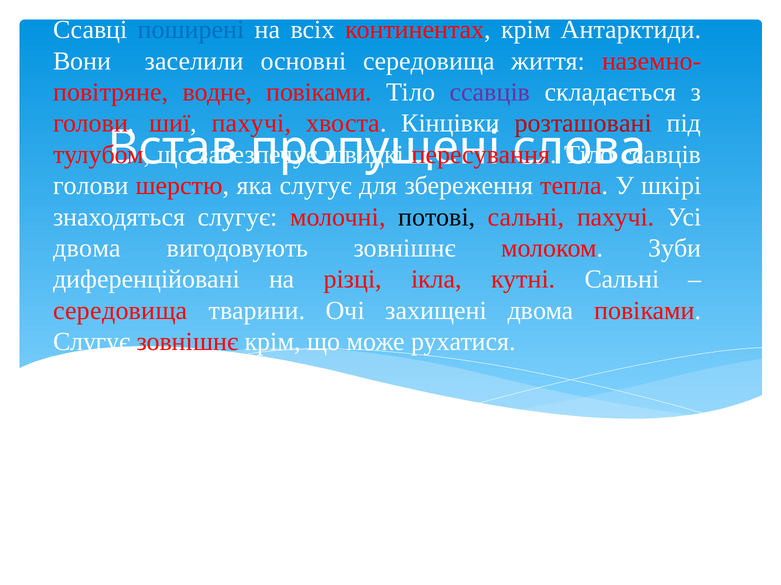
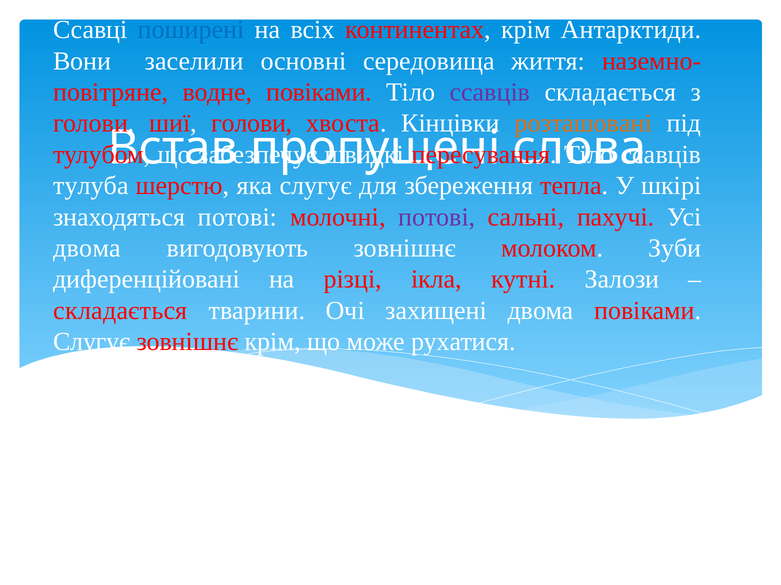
шиї пахучі: пахучі -> голови (252, 124)
розташовані colour: red -> orange (583, 124)
голови: голови -> тулуба (91, 186)
знаходяться слугує: слугує -> потові (238, 217)
потові colour: black -> purple (437, 217)
кутні Сальні: Сальні -> Залози (622, 280)
середовища: середовища -> складається (120, 311)
